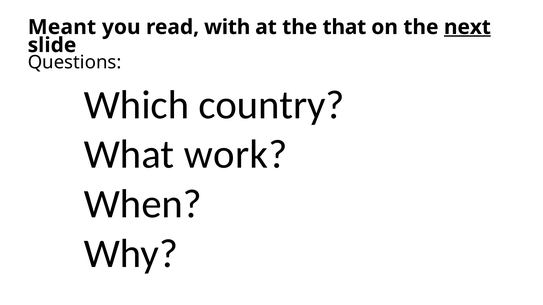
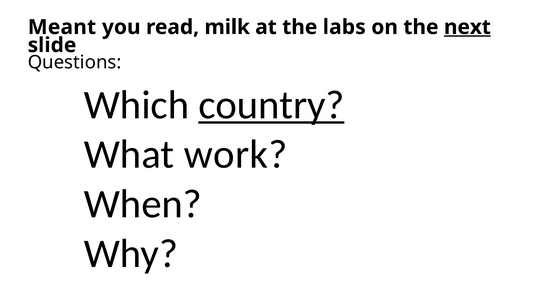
with: with -> milk (227, 27)
that: that -> labs (344, 27)
country underline: none -> present (271, 105)
